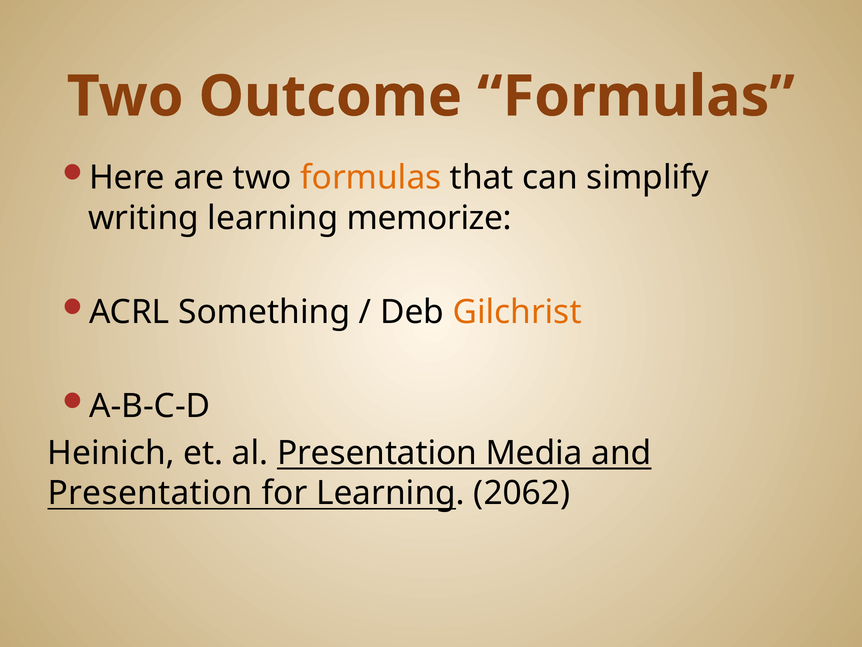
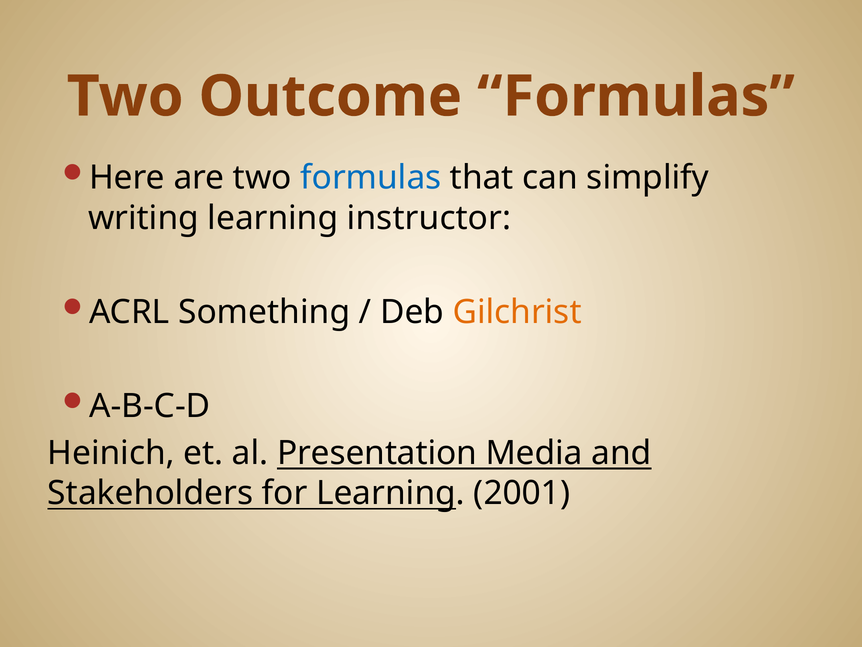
formulas colour: orange -> blue (371, 178)
memorize: memorize -> instructor (429, 218)
Presentation: Presentation -> Stakeholders (150, 493)
2062: 2062 -> 2001 (522, 493)
